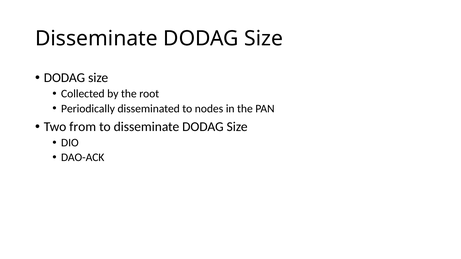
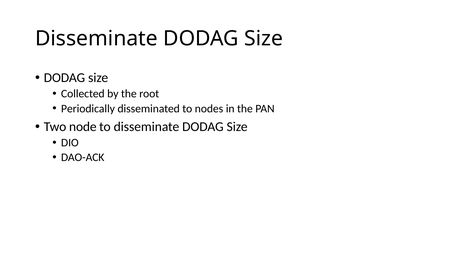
from: from -> node (83, 127)
